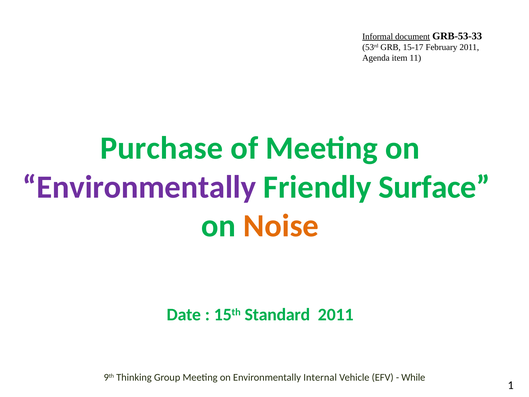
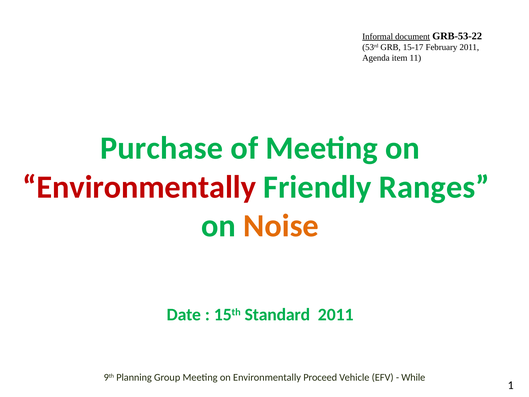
GRB-53-33: GRB-53-33 -> GRB-53-22 (457, 36)
Environmentally colour: purple -> red (139, 187)
Surface: Surface -> Ranges (434, 187)
Thinking: Thinking -> Planning (134, 377)
Internal: Internal -> Proceed (320, 377)
